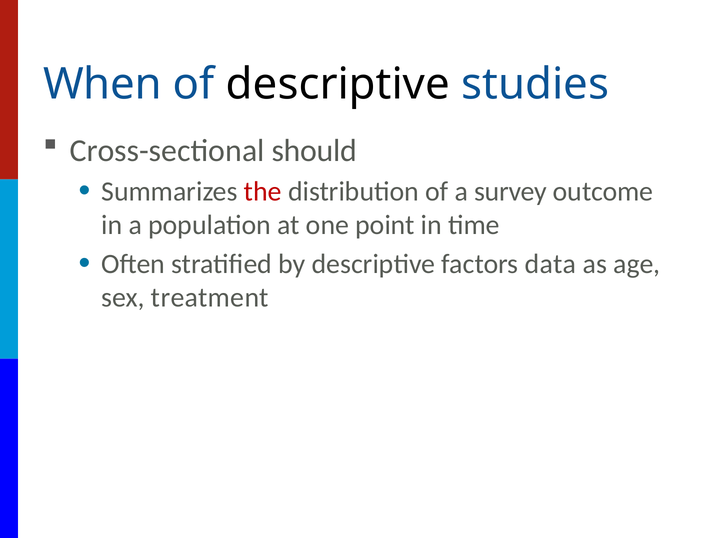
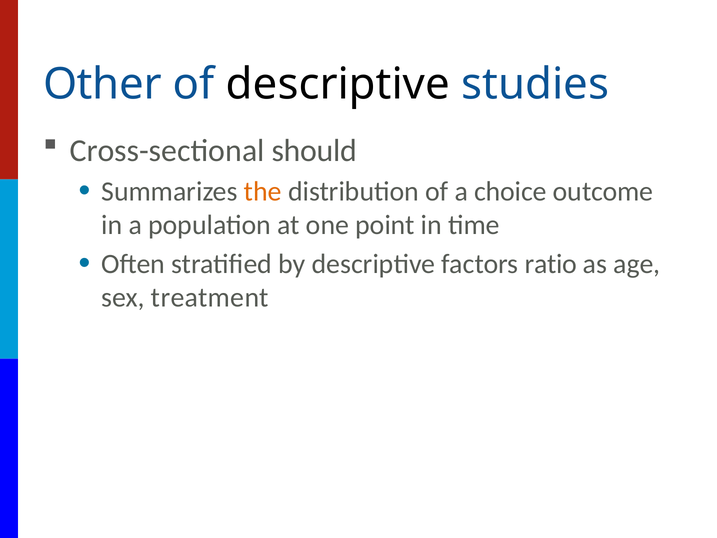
When: When -> Other (102, 84)
the colour: red -> orange (263, 192)
survey: survey -> choice (511, 192)
data: data -> ratio (551, 264)
